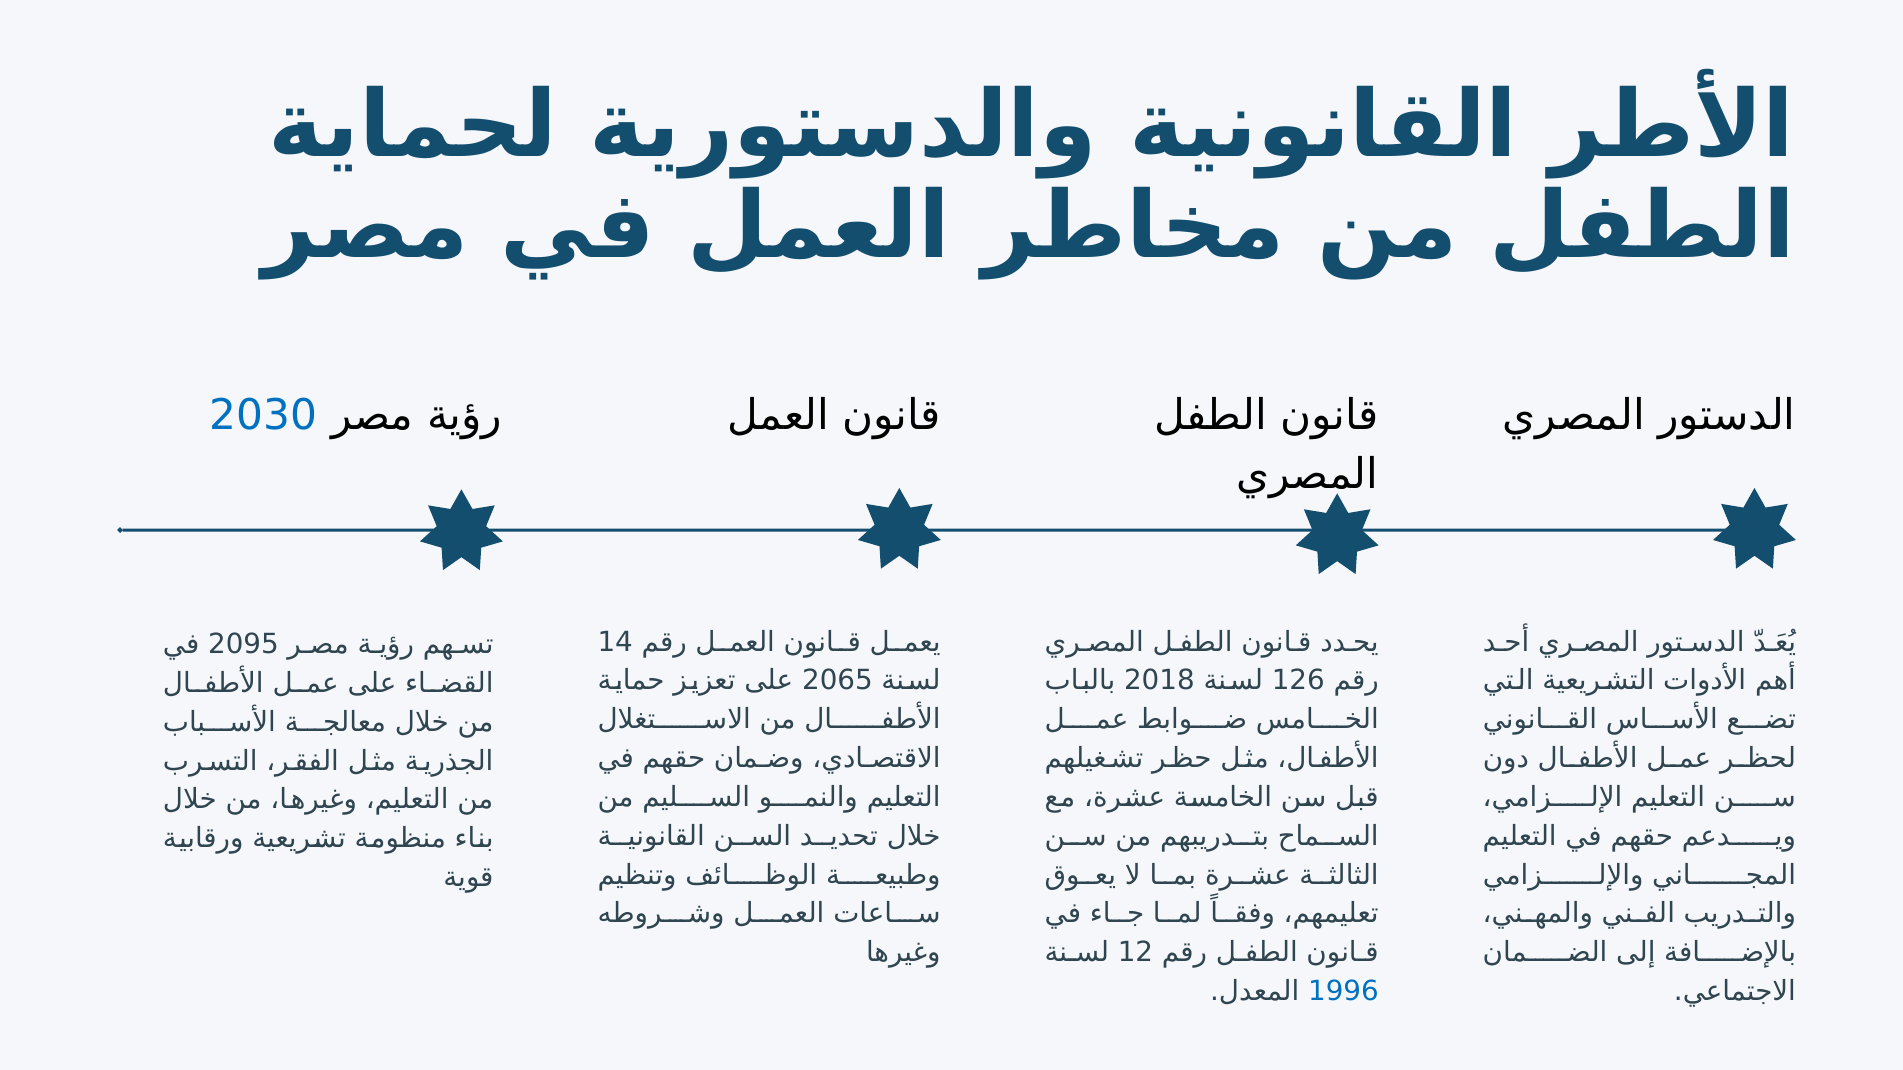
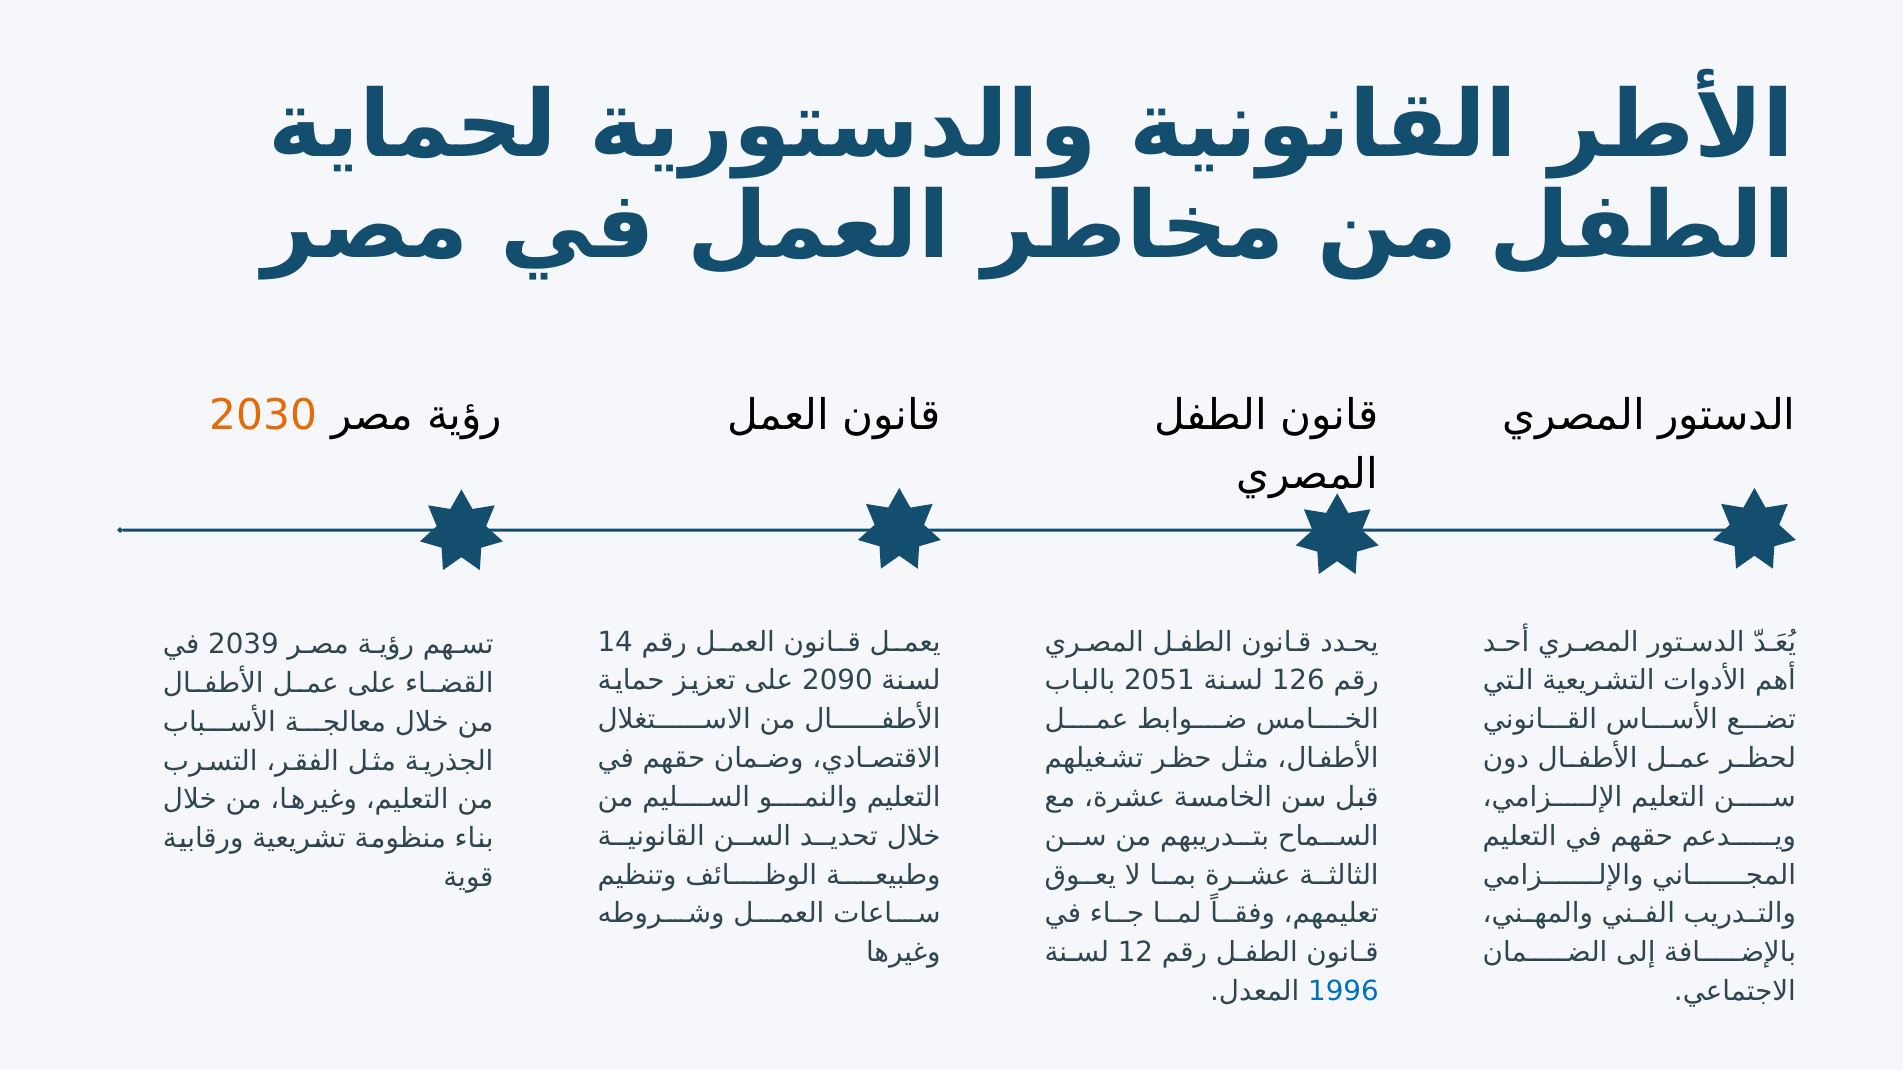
2030 colour: blue -> orange (264, 415)
2095: 2095 -> 2039 (243, 645)
2065: 2065 -> 2090 (837, 681)
2018: 2018 -> 2051 (1159, 681)
